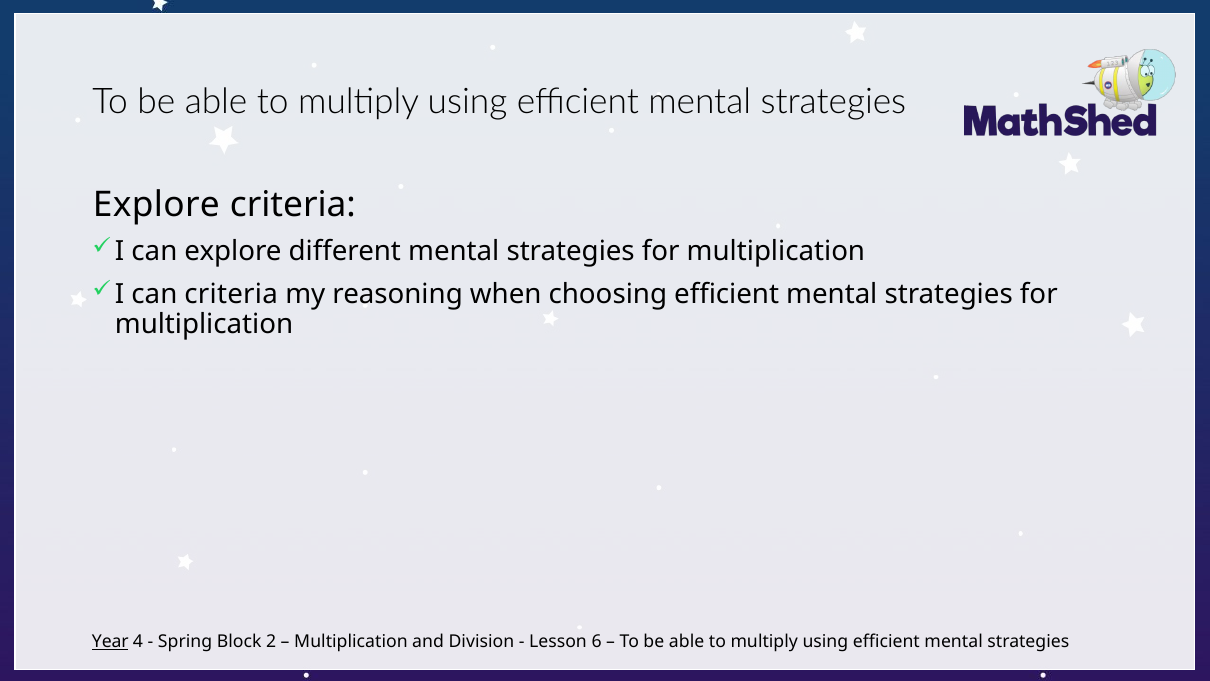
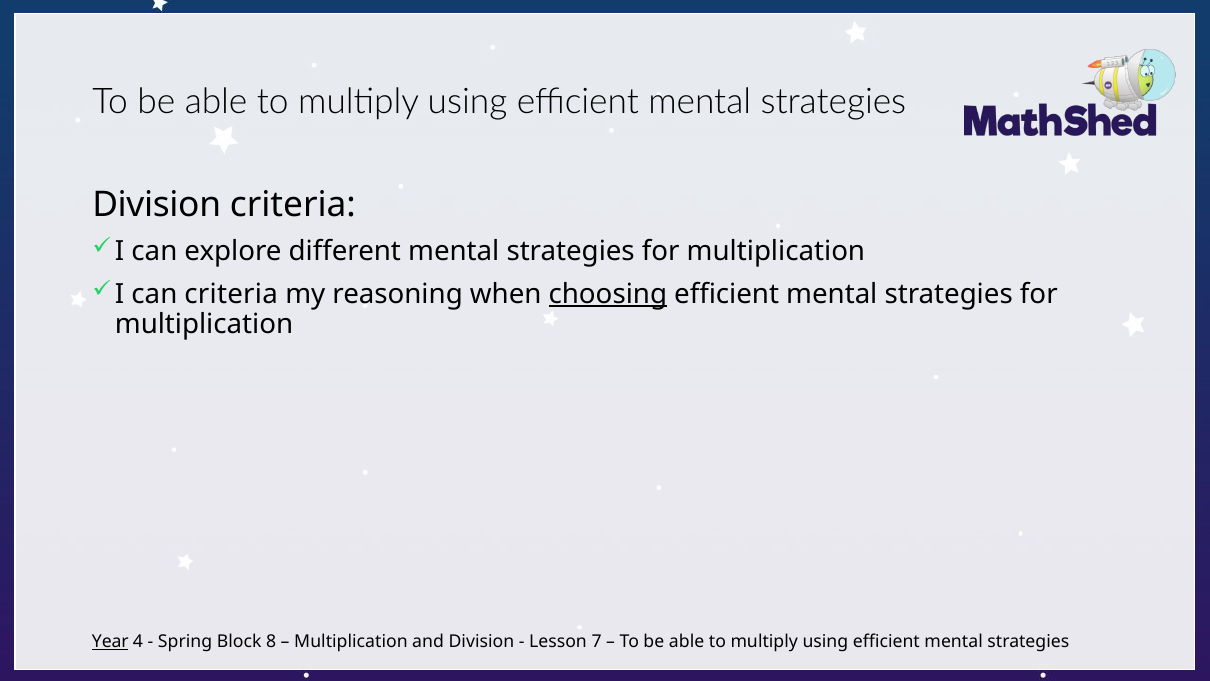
Explore: Explore -> Division (157, 205)
choosing underline: none -> present (608, 294)
2: 2 -> 8 (271, 641)
6: 6 -> 7 (597, 641)
